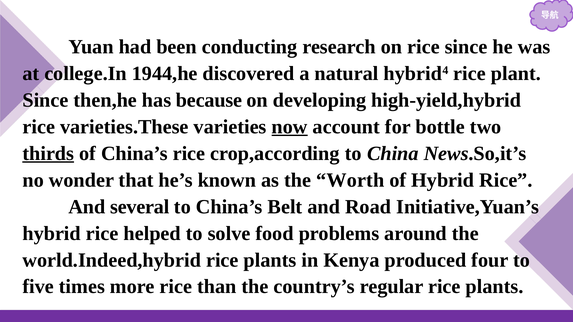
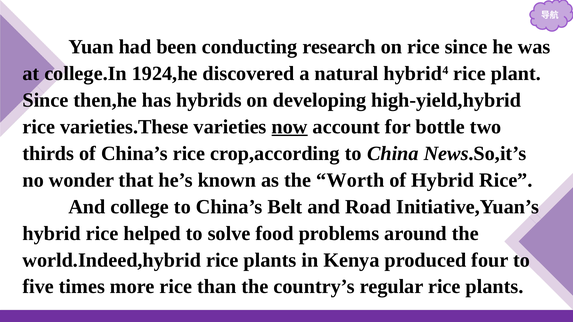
1944,he: 1944,he -> 1924,he (165, 73)
because: because -> hybrids (209, 100)
thirds underline: present -> none (48, 154)
several: several -> college (140, 207)
